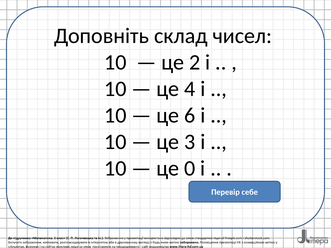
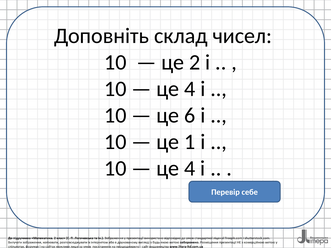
3: 3 -> 1 (190, 142)
0: 0 -> 4 (190, 168)
